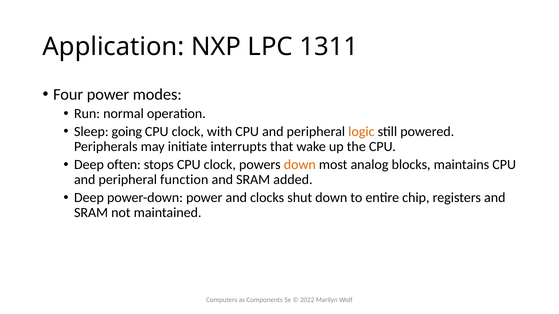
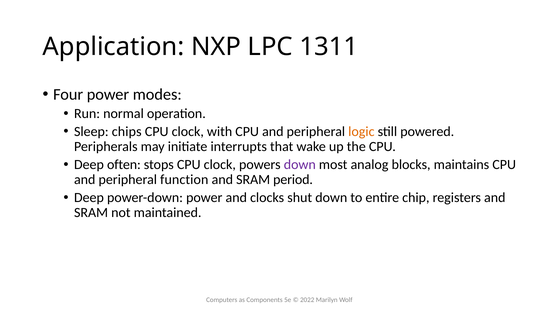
going: going -> chips (127, 132)
down colour: orange -> purple (300, 165)
added: added -> period (293, 180)
